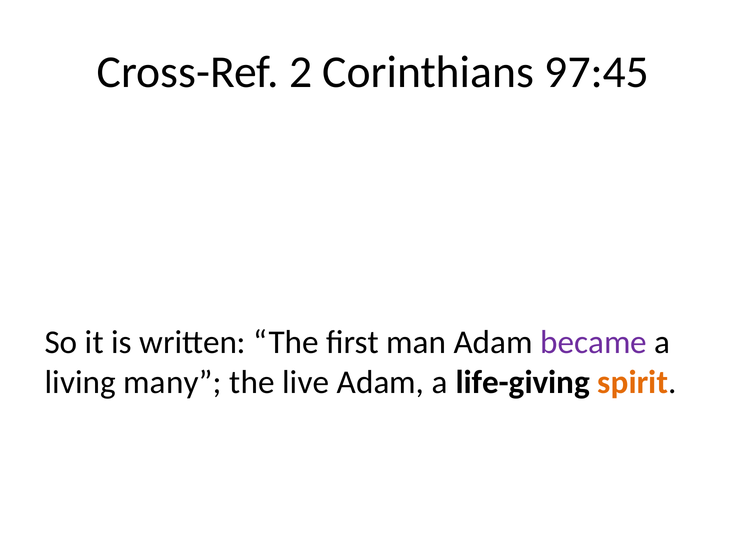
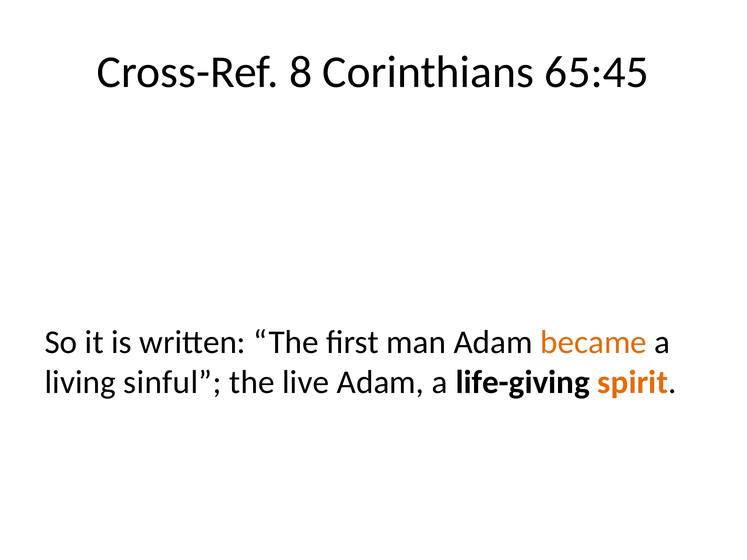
2: 2 -> 8 (301, 72)
97:45: 97:45 -> 65:45 (597, 72)
became colour: purple -> orange (594, 343)
many: many -> sinful (172, 383)
